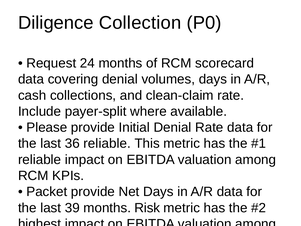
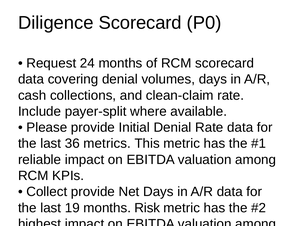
Diligence Collection: Collection -> Scorecard (140, 23)
36 reliable: reliable -> metrics (107, 143)
Packet: Packet -> Collect (47, 192)
39: 39 -> 19 (72, 208)
